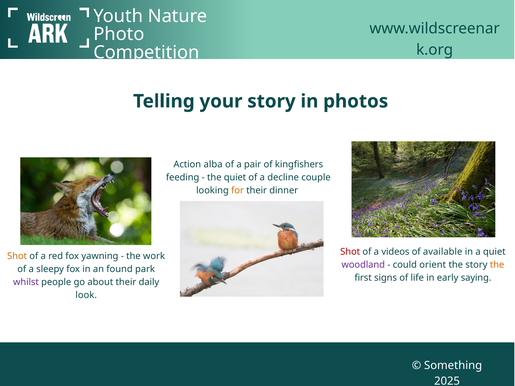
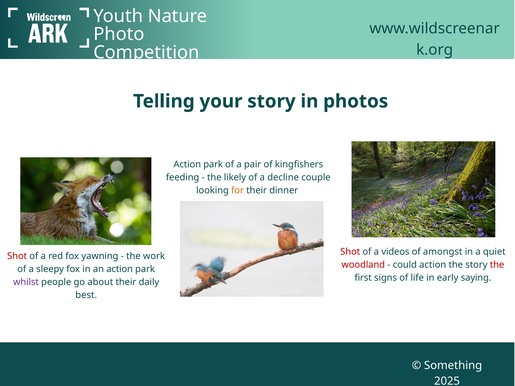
alba: alba -> park (213, 165)
the quiet: quiet -> likely (235, 178)
available: available -> amongst (443, 252)
Shot colour: orange -> red (17, 256)
woodland colour: purple -> red (363, 265)
could orient: orient -> action (433, 265)
the colour: orange -> red (497, 265)
an found: found -> action (120, 269)
look: look -> best (86, 295)
